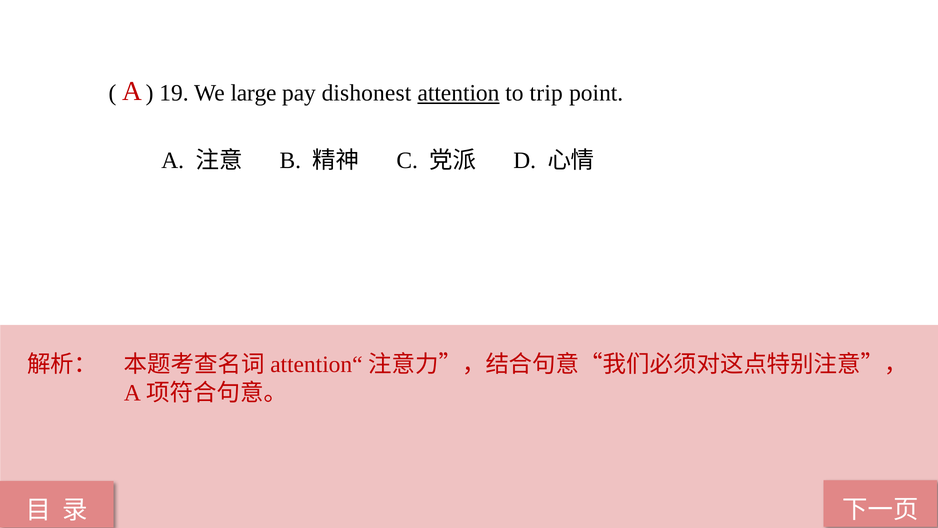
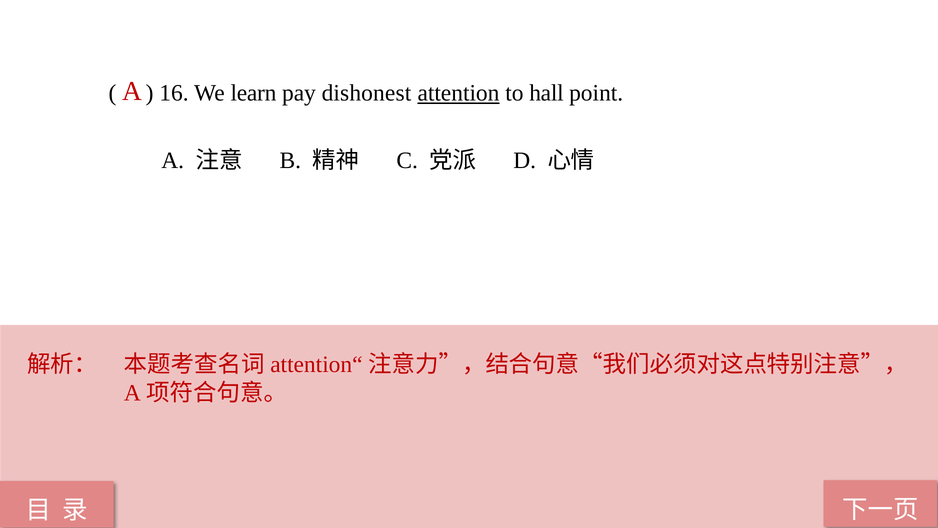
19: 19 -> 16 (174, 93)
large: large -> learn (253, 93)
trip: trip -> hall (546, 93)
